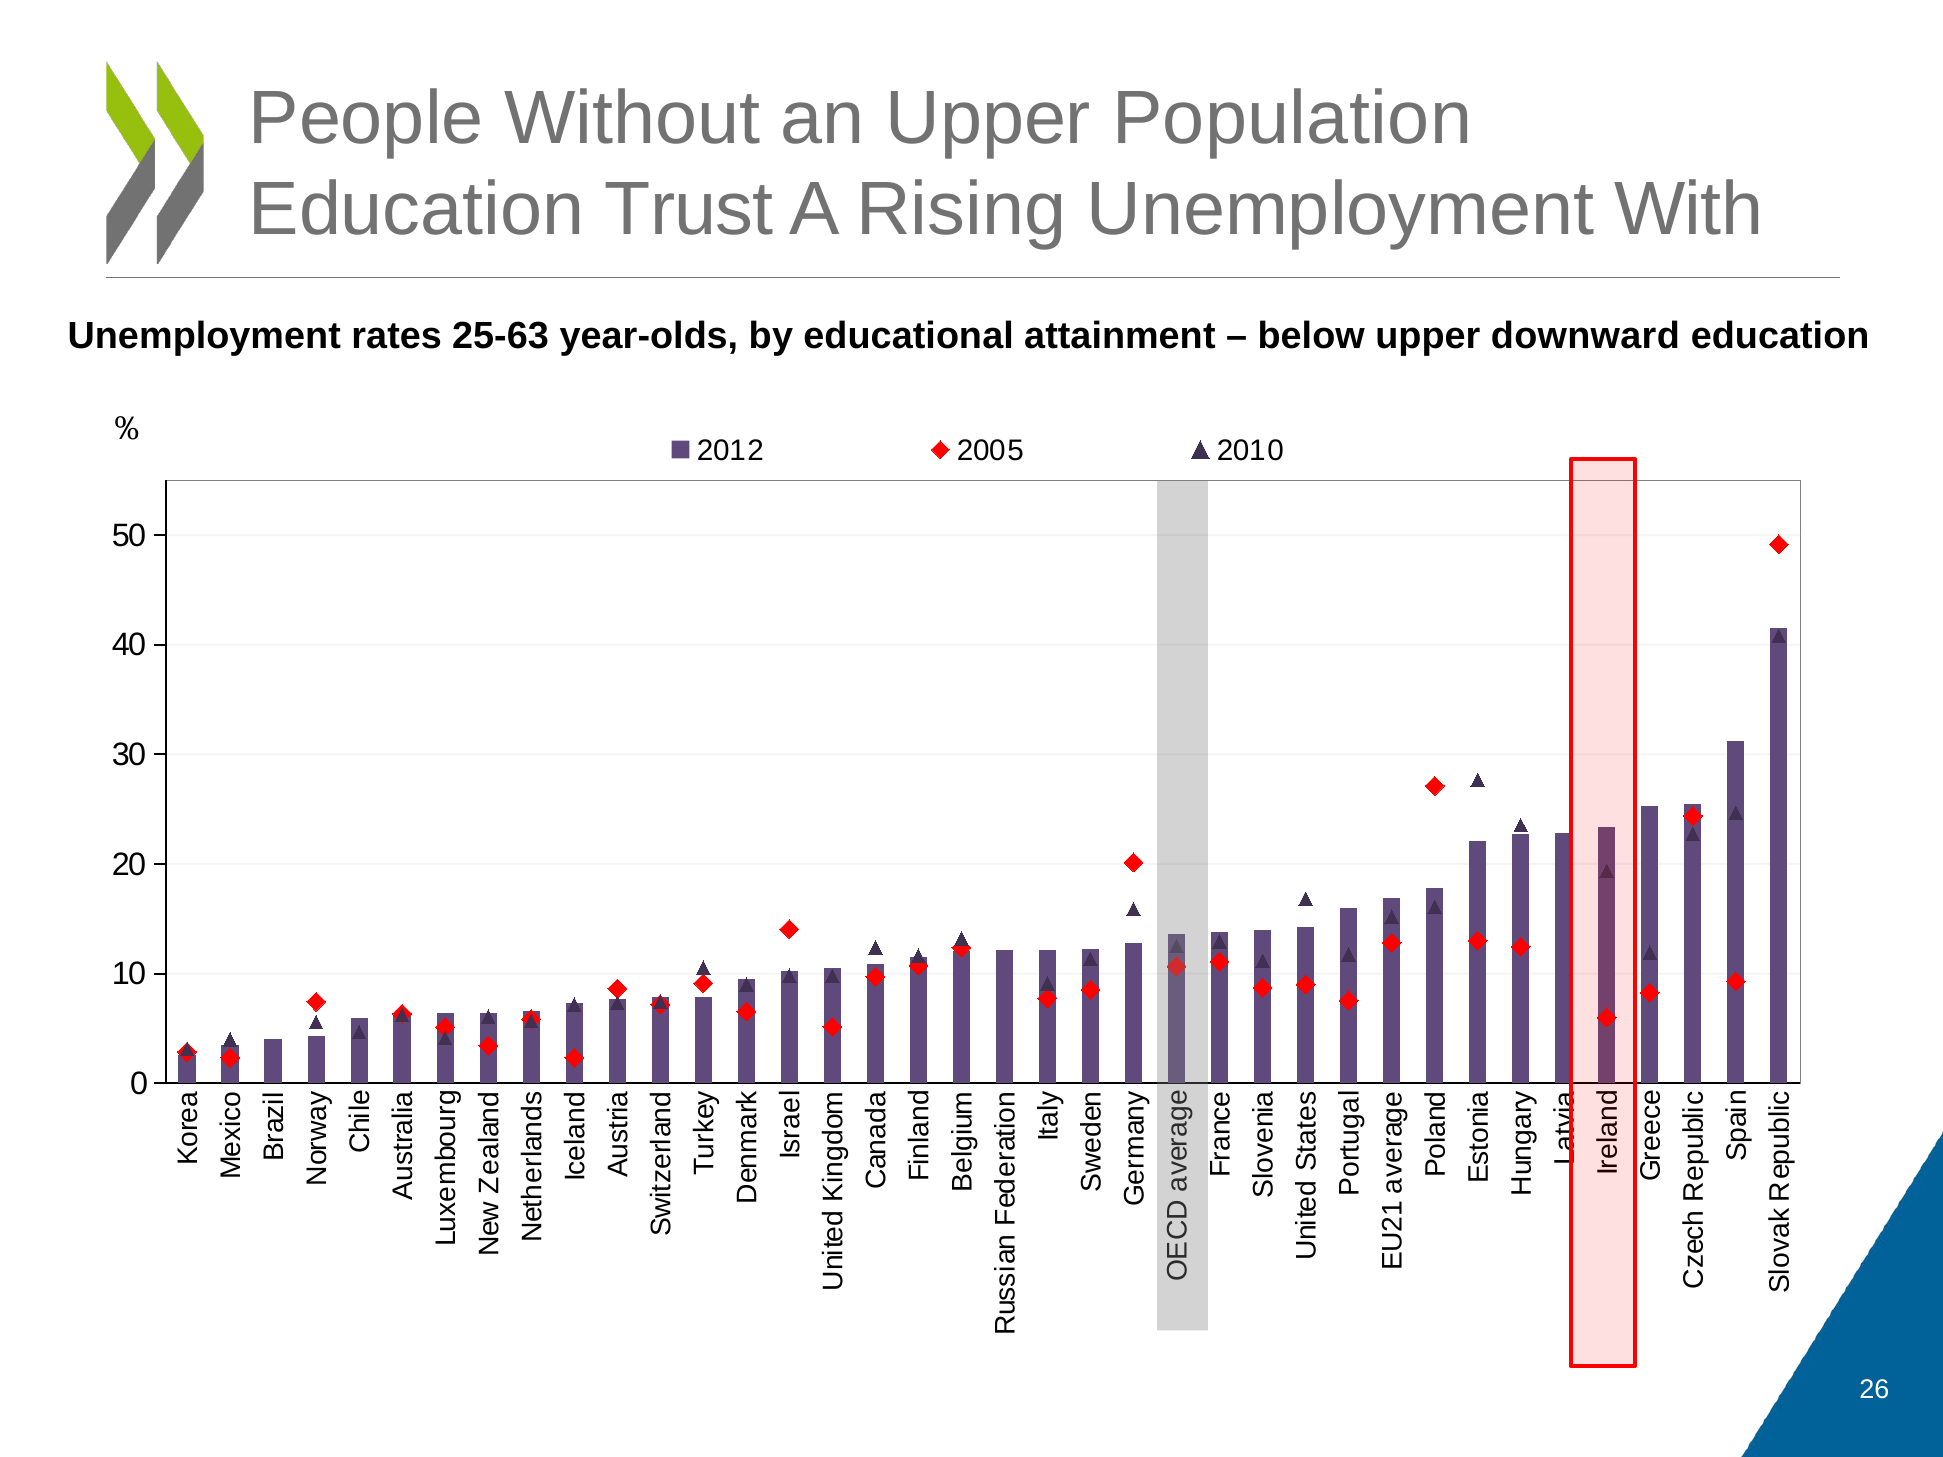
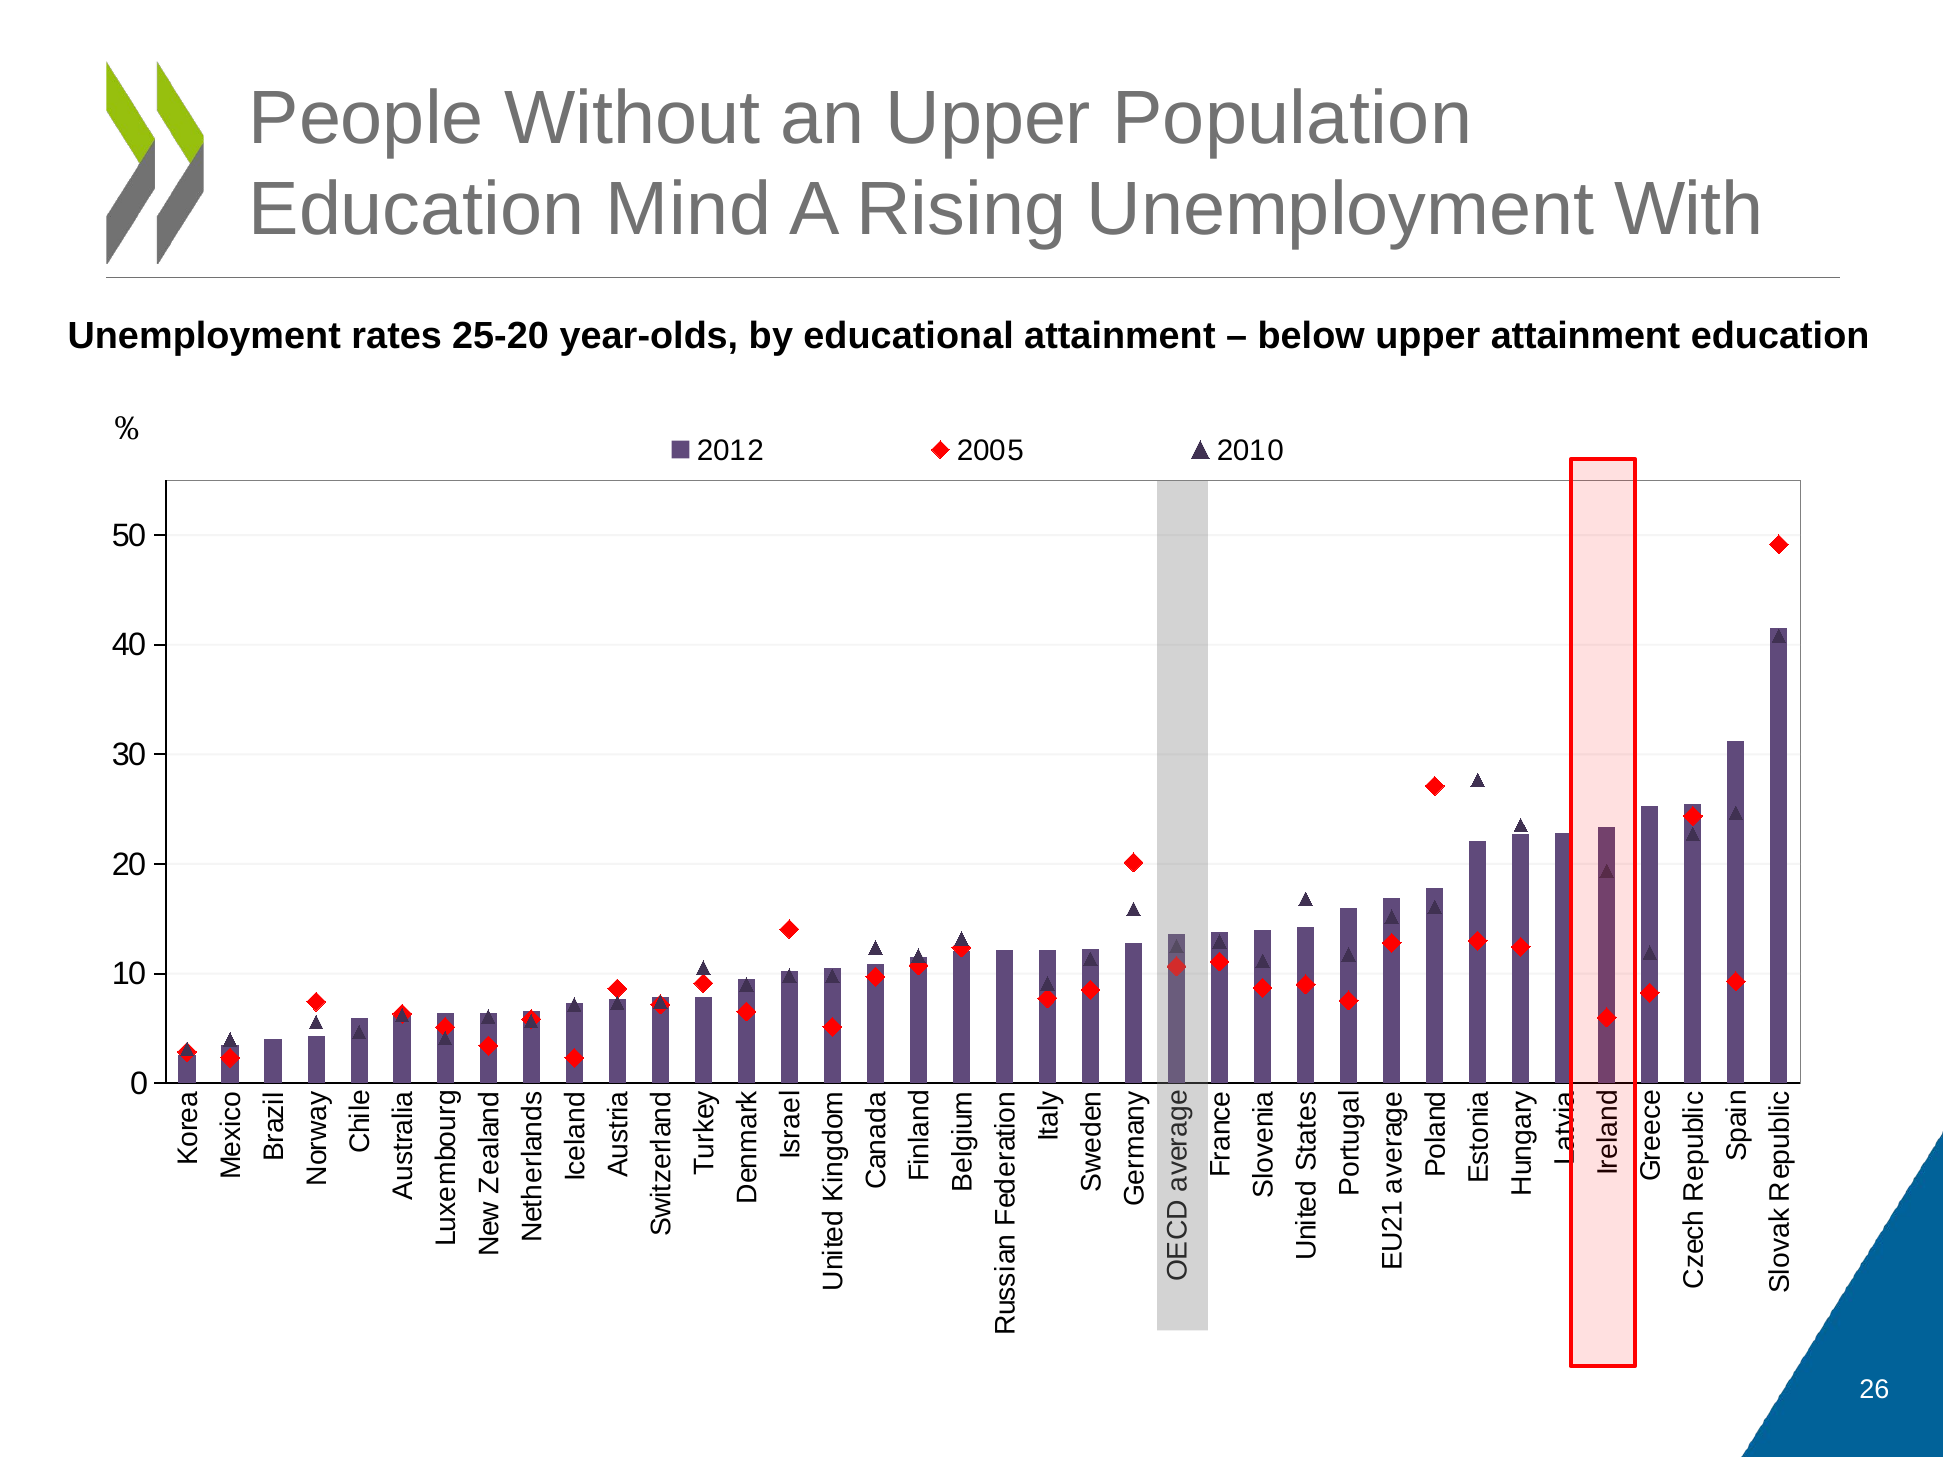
Trust: Trust -> Mind (689, 210)
25-63: 25-63 -> 25-20 (501, 336)
upper downward: downward -> attainment (1586, 336)
